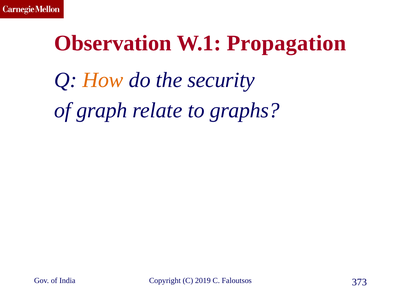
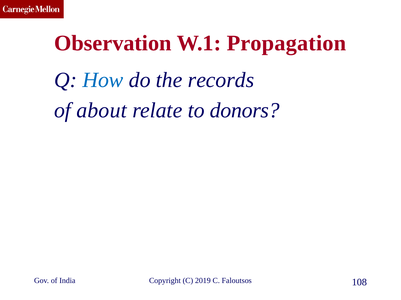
How colour: orange -> blue (103, 80)
security: security -> records (221, 80)
graph: graph -> about (102, 110)
graphs: graphs -> donors (245, 110)
373: 373 -> 108 (359, 283)
